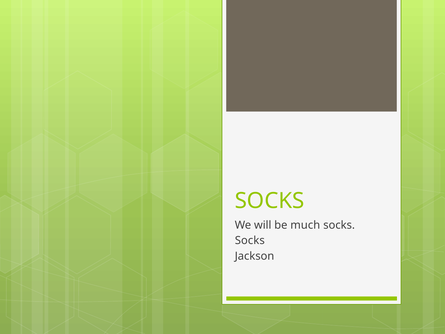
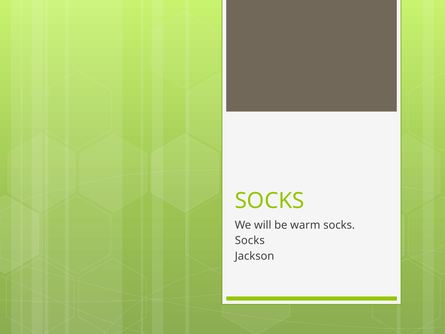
much: much -> warm (305, 225)
